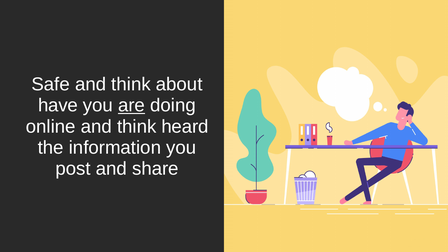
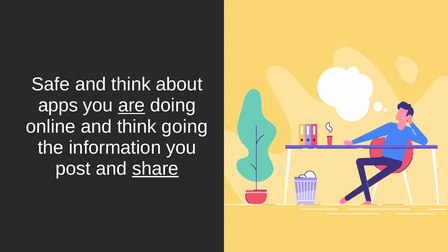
have: have -> apps (58, 105)
heard: heard -> going (185, 127)
share underline: none -> present (155, 169)
